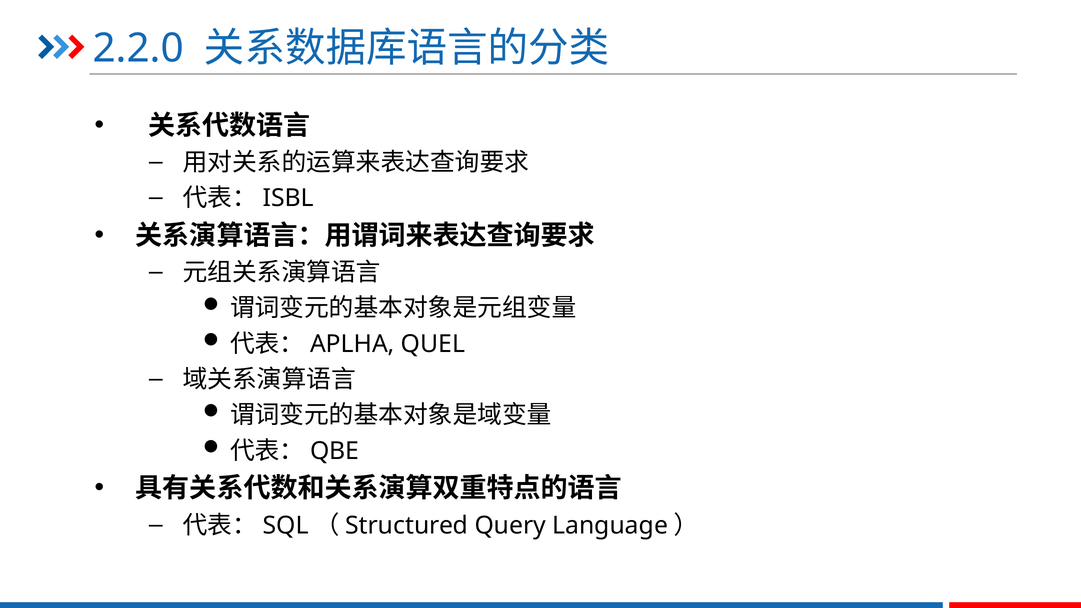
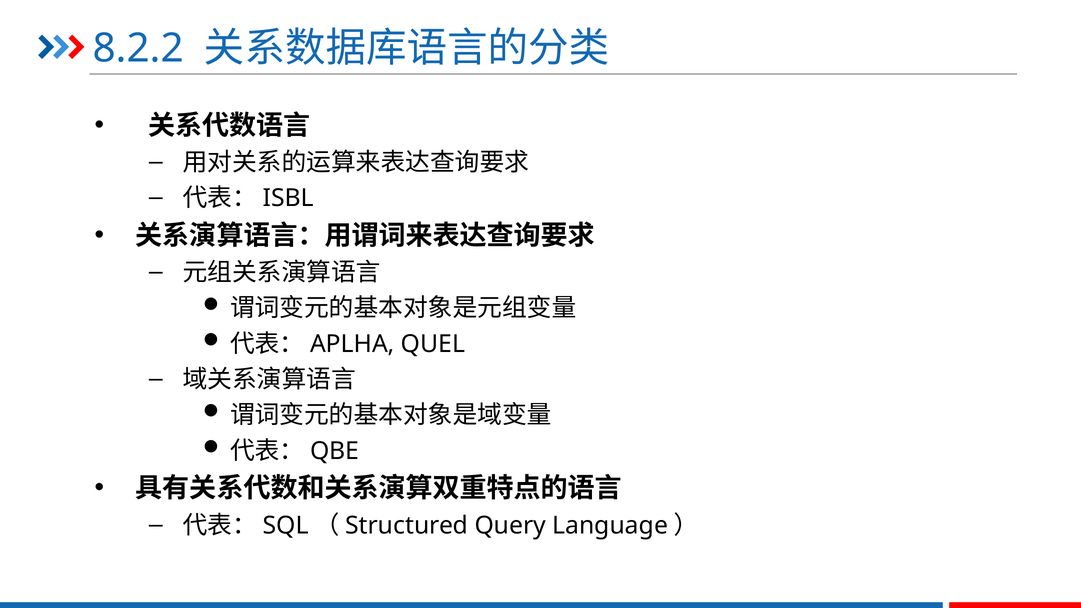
2.2.0: 2.2.0 -> 8.2.2 (138, 48)
